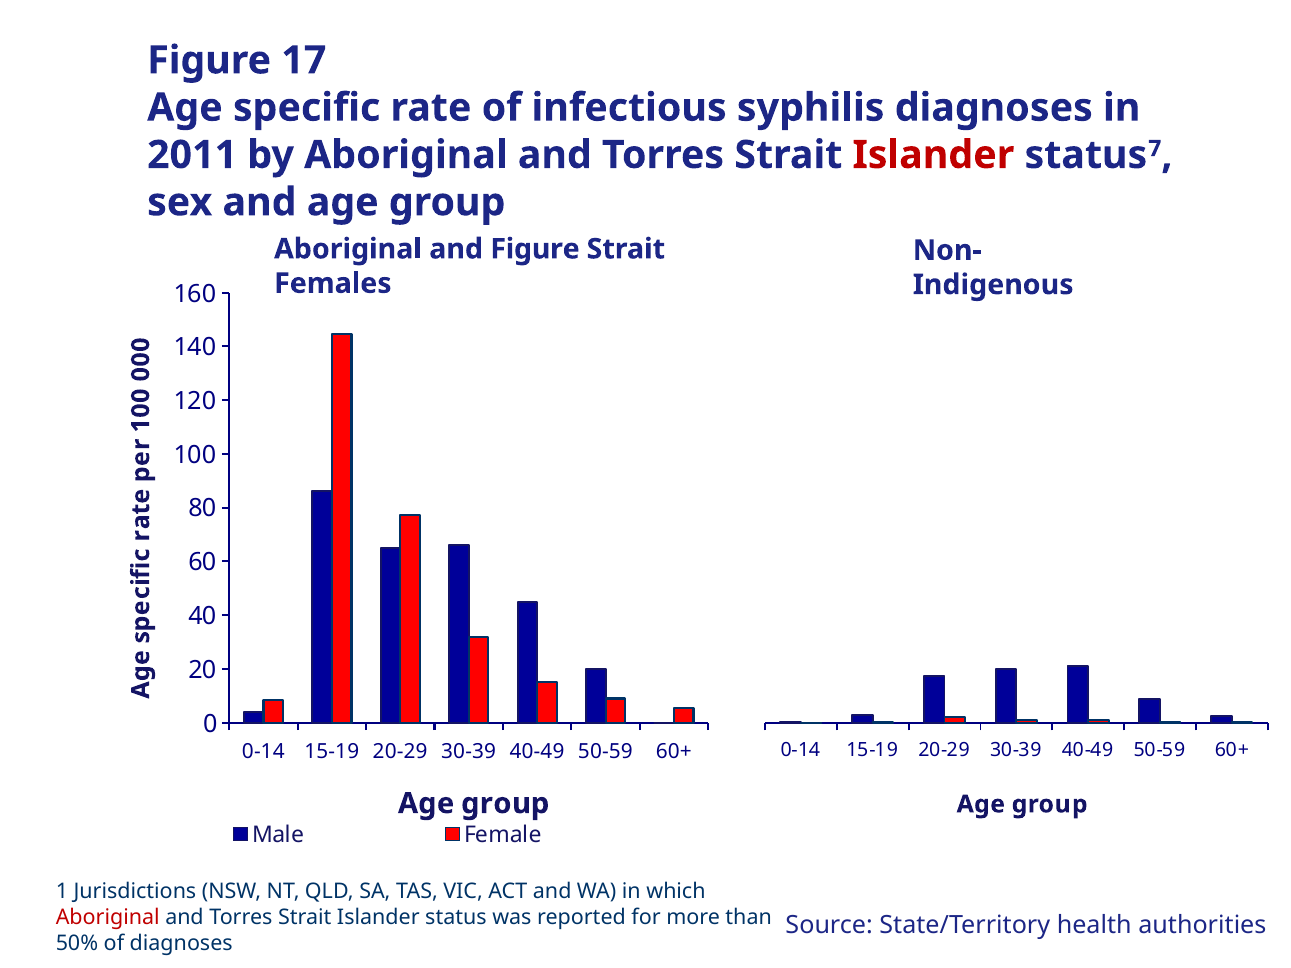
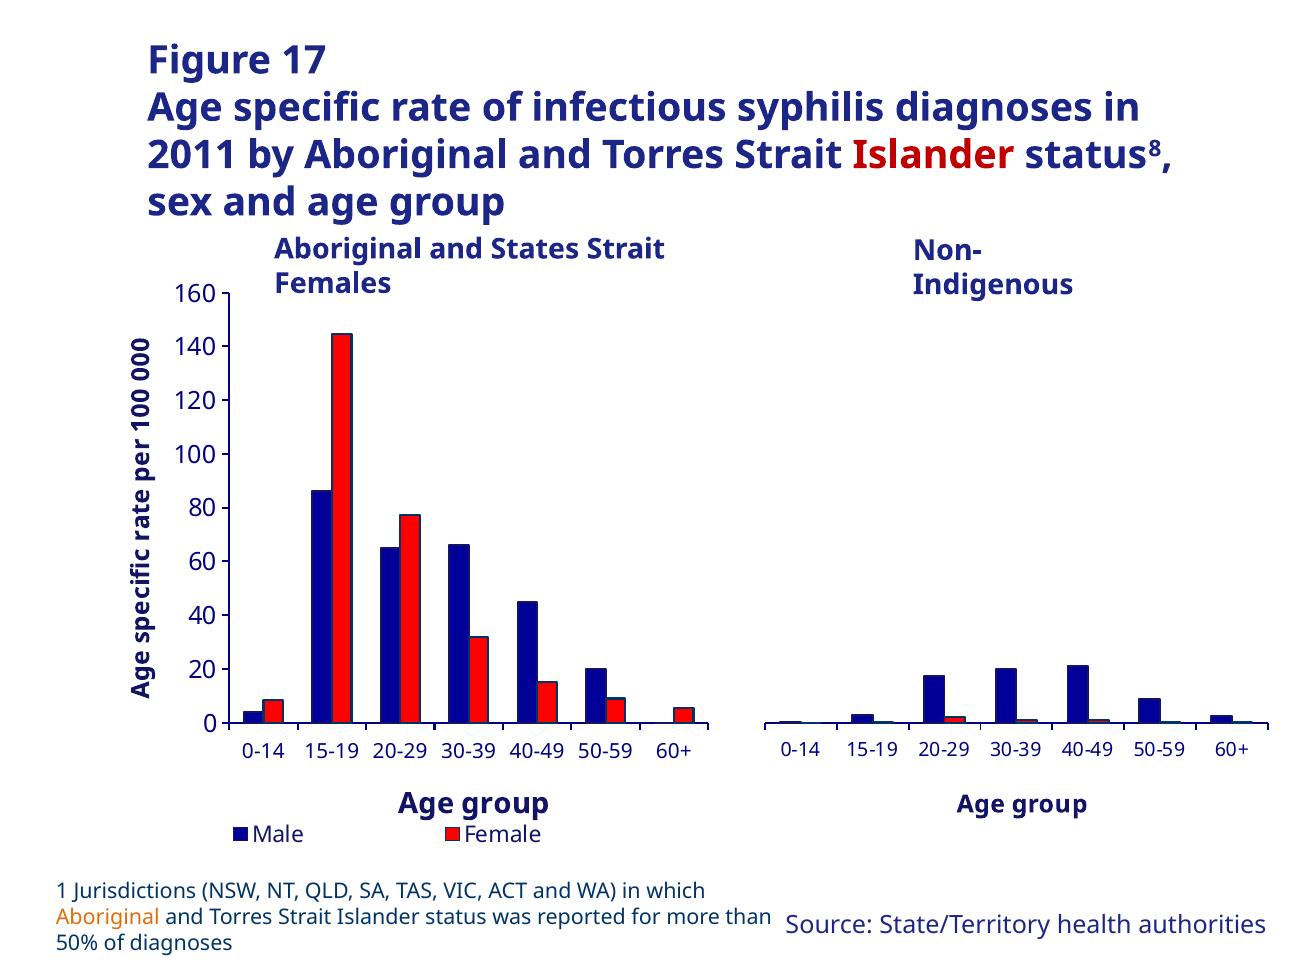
7: 7 -> 8 (1155, 149)
and Figure: Figure -> States (535, 249)
Aboriginal colour: red -> orange (108, 918)
